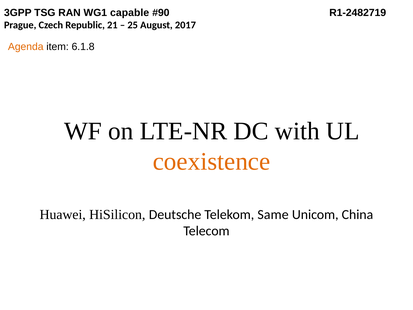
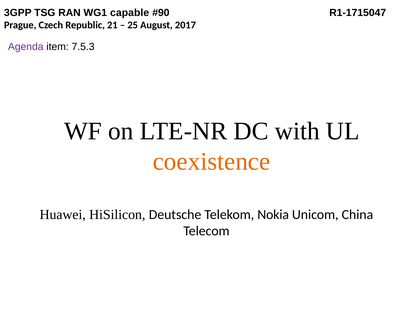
R1-2482719: R1-2482719 -> R1-1715047 (358, 13)
Agenda colour: orange -> purple (26, 47)
6.1.8: 6.1.8 -> 7.5.3 (83, 47)
Same: Same -> Nokia (273, 214)
